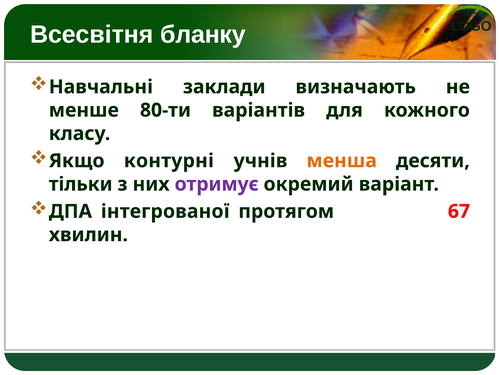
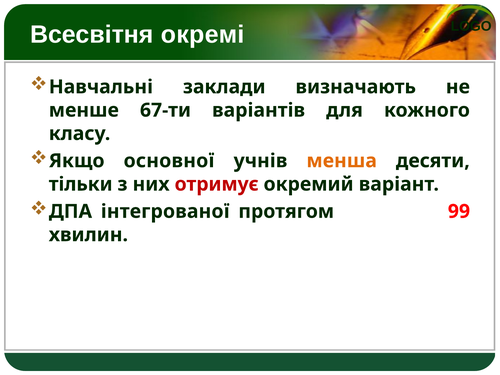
бланку: бланку -> окремі (203, 35)
80-ти: 80-ти -> 67-ти (165, 110)
контурні: контурні -> основної (169, 161)
отримує colour: purple -> red (217, 184)
67: 67 -> 99 (459, 211)
